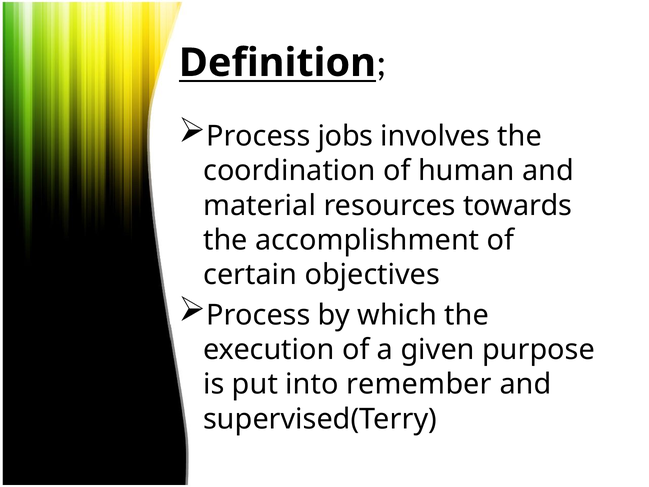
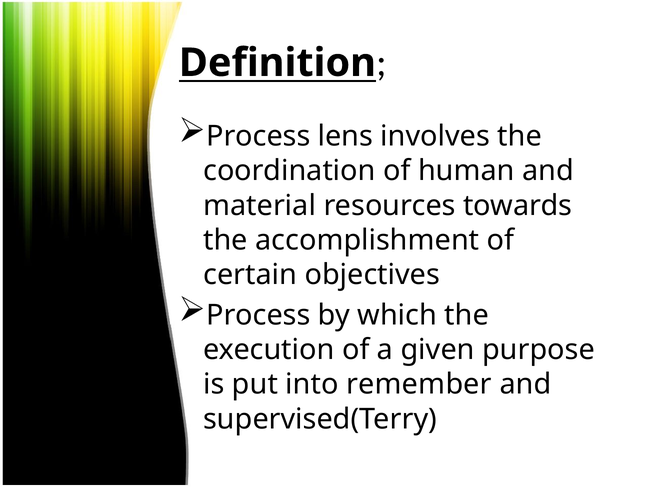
jobs: jobs -> lens (345, 136)
